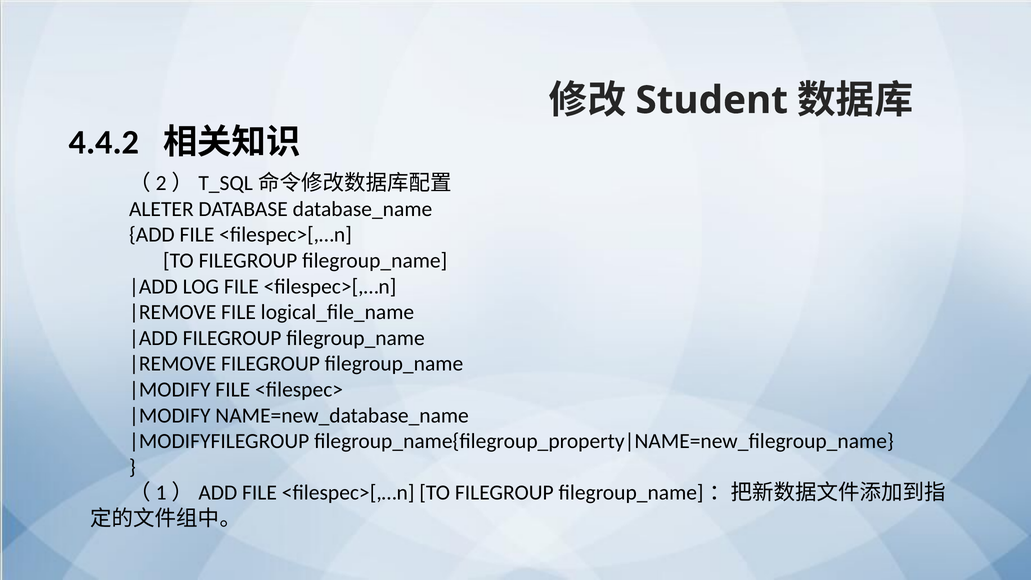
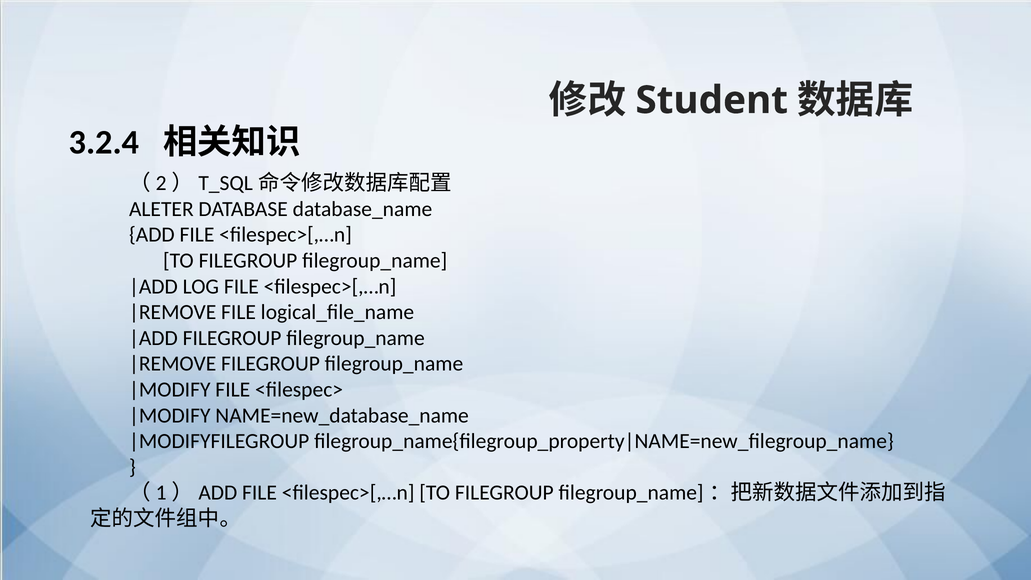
4.4.2: 4.4.2 -> 3.2.4 (104, 143)
